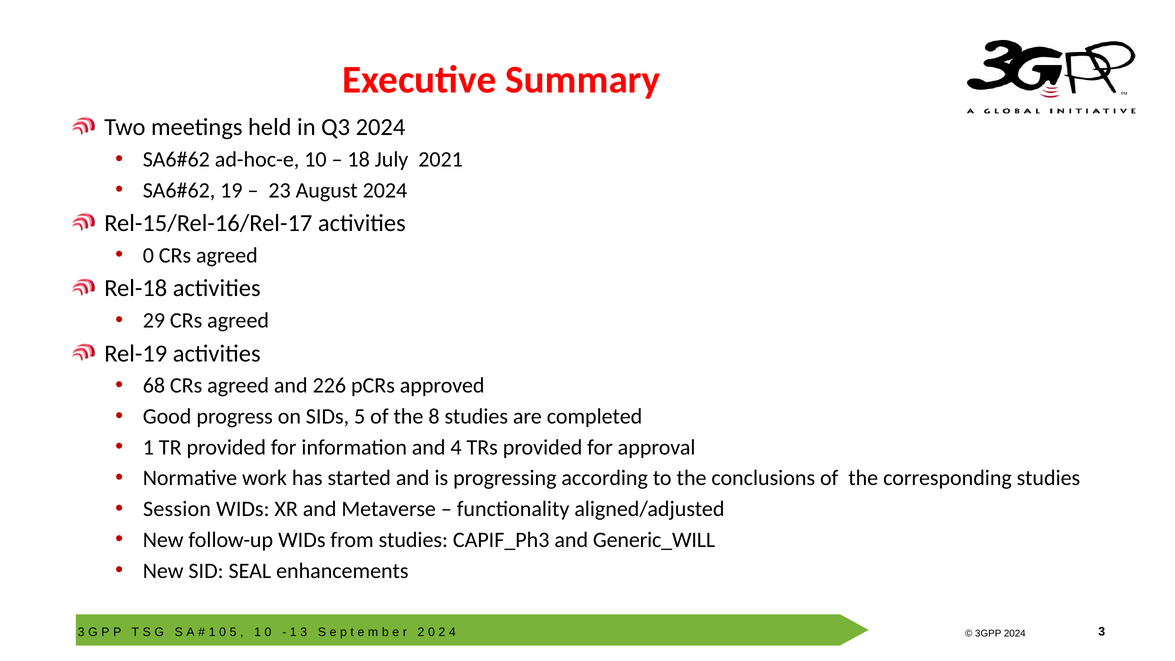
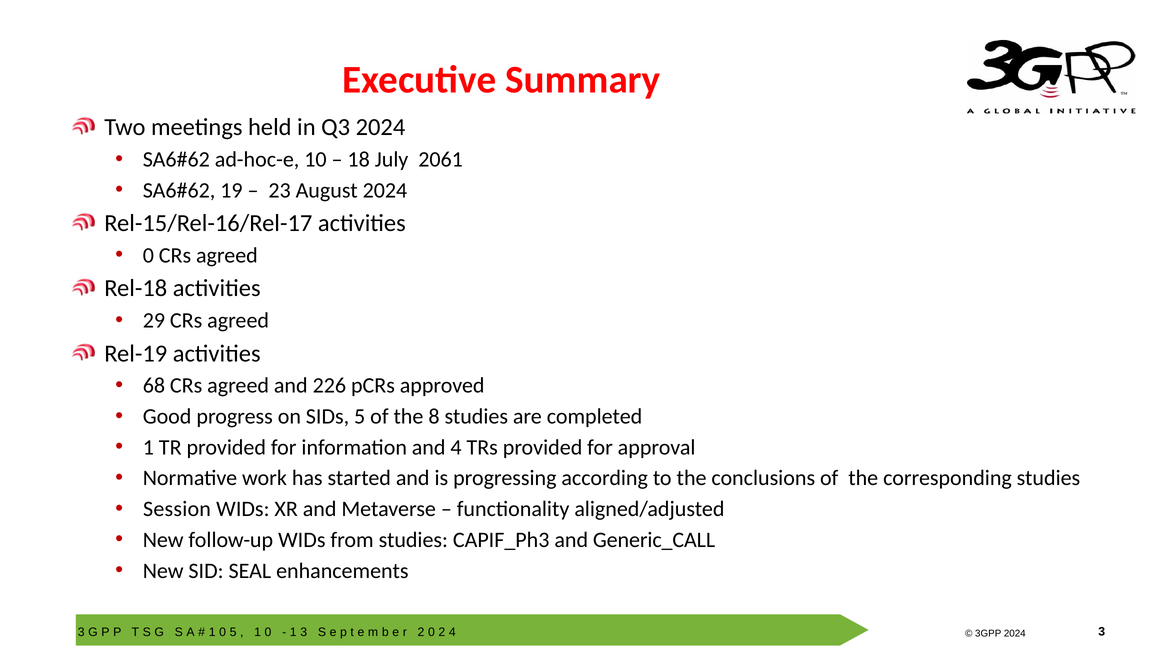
2021: 2021 -> 2061 (441, 159)
Generic_WILL: Generic_WILL -> Generic_CALL (654, 540)
